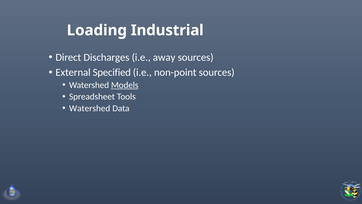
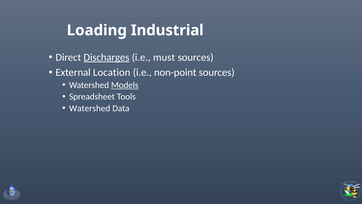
Discharges underline: none -> present (106, 57)
away: away -> must (164, 57)
Specified: Specified -> Location (112, 72)
